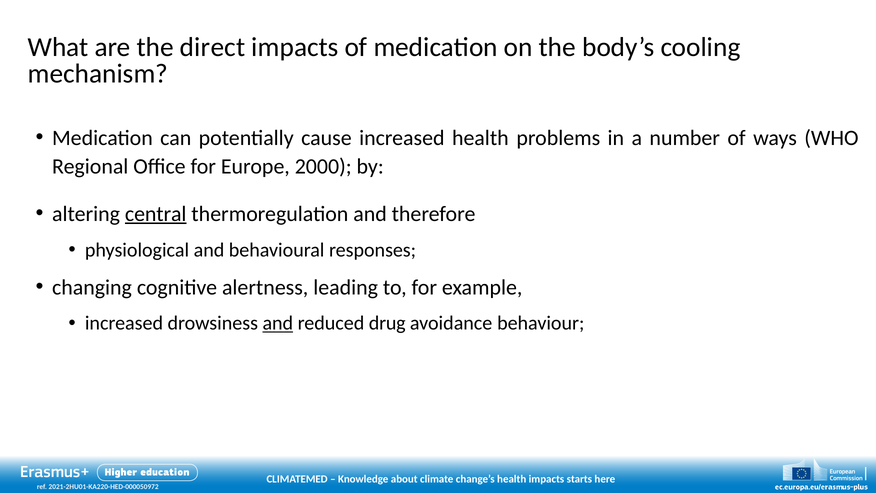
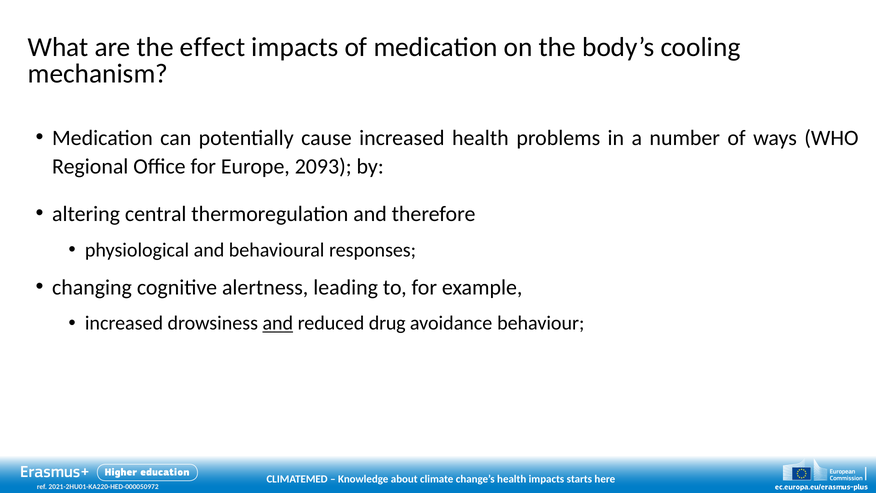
direct: direct -> effect (213, 47)
2000: 2000 -> 2093 (323, 167)
central underline: present -> none (156, 214)
